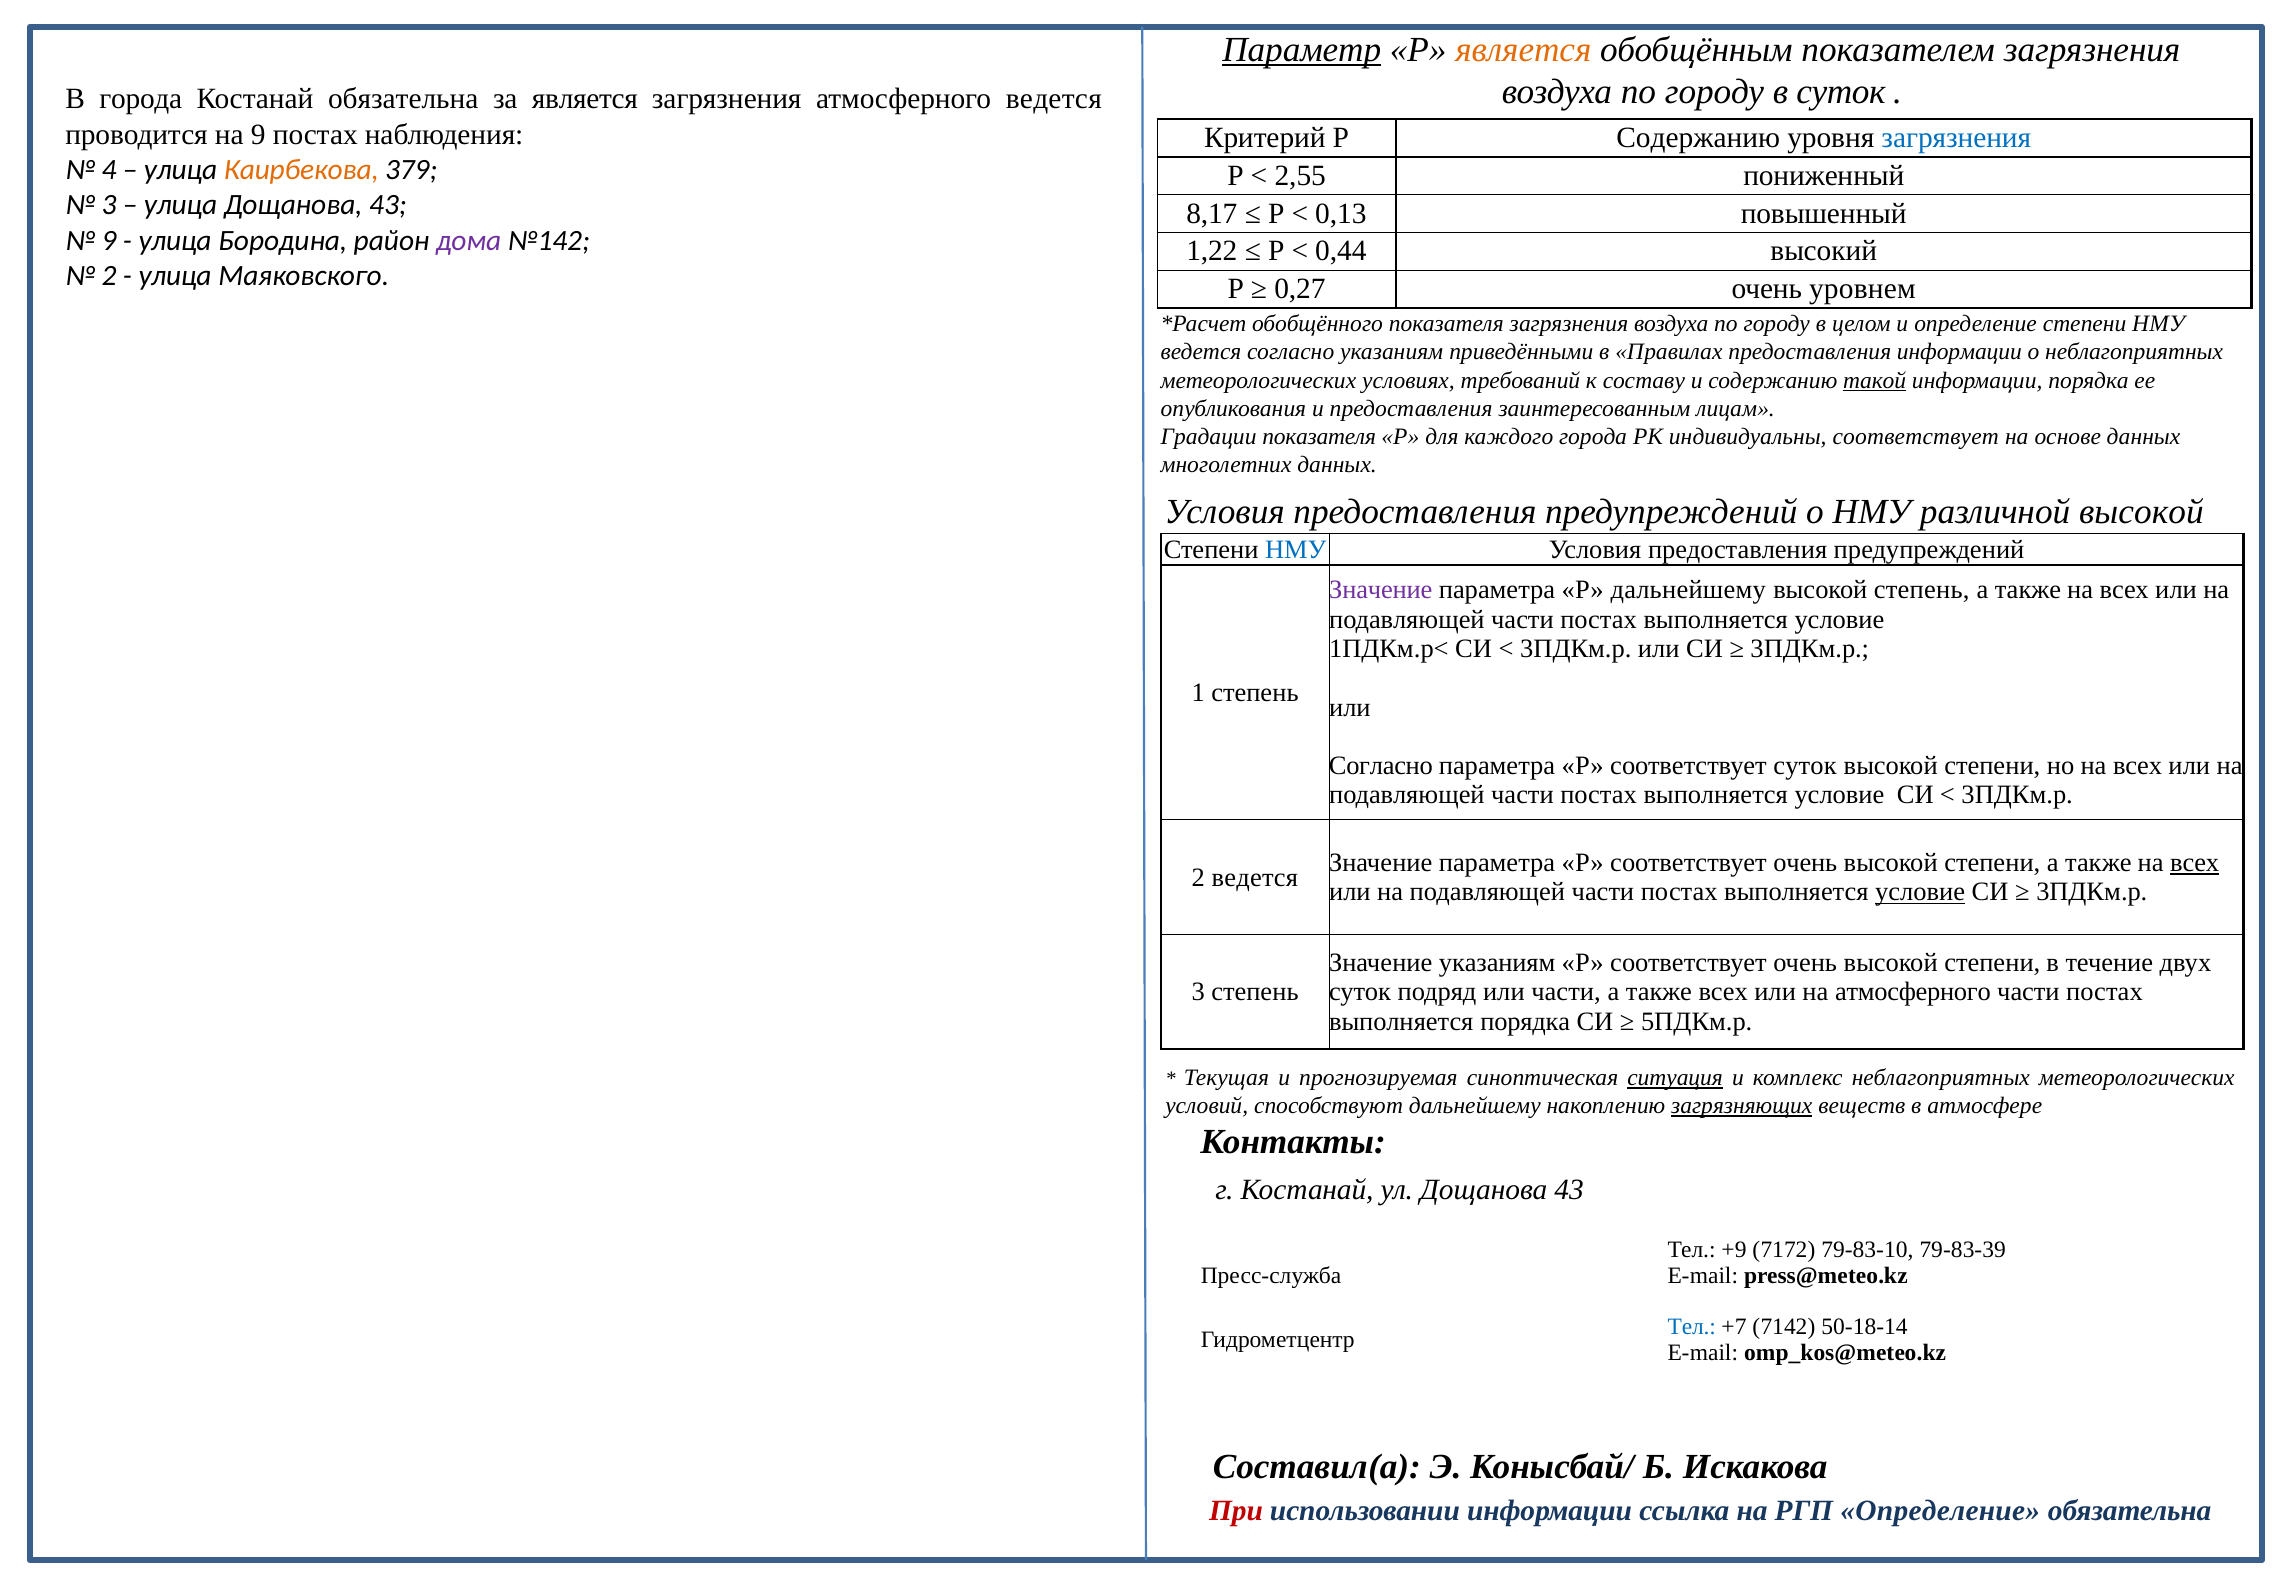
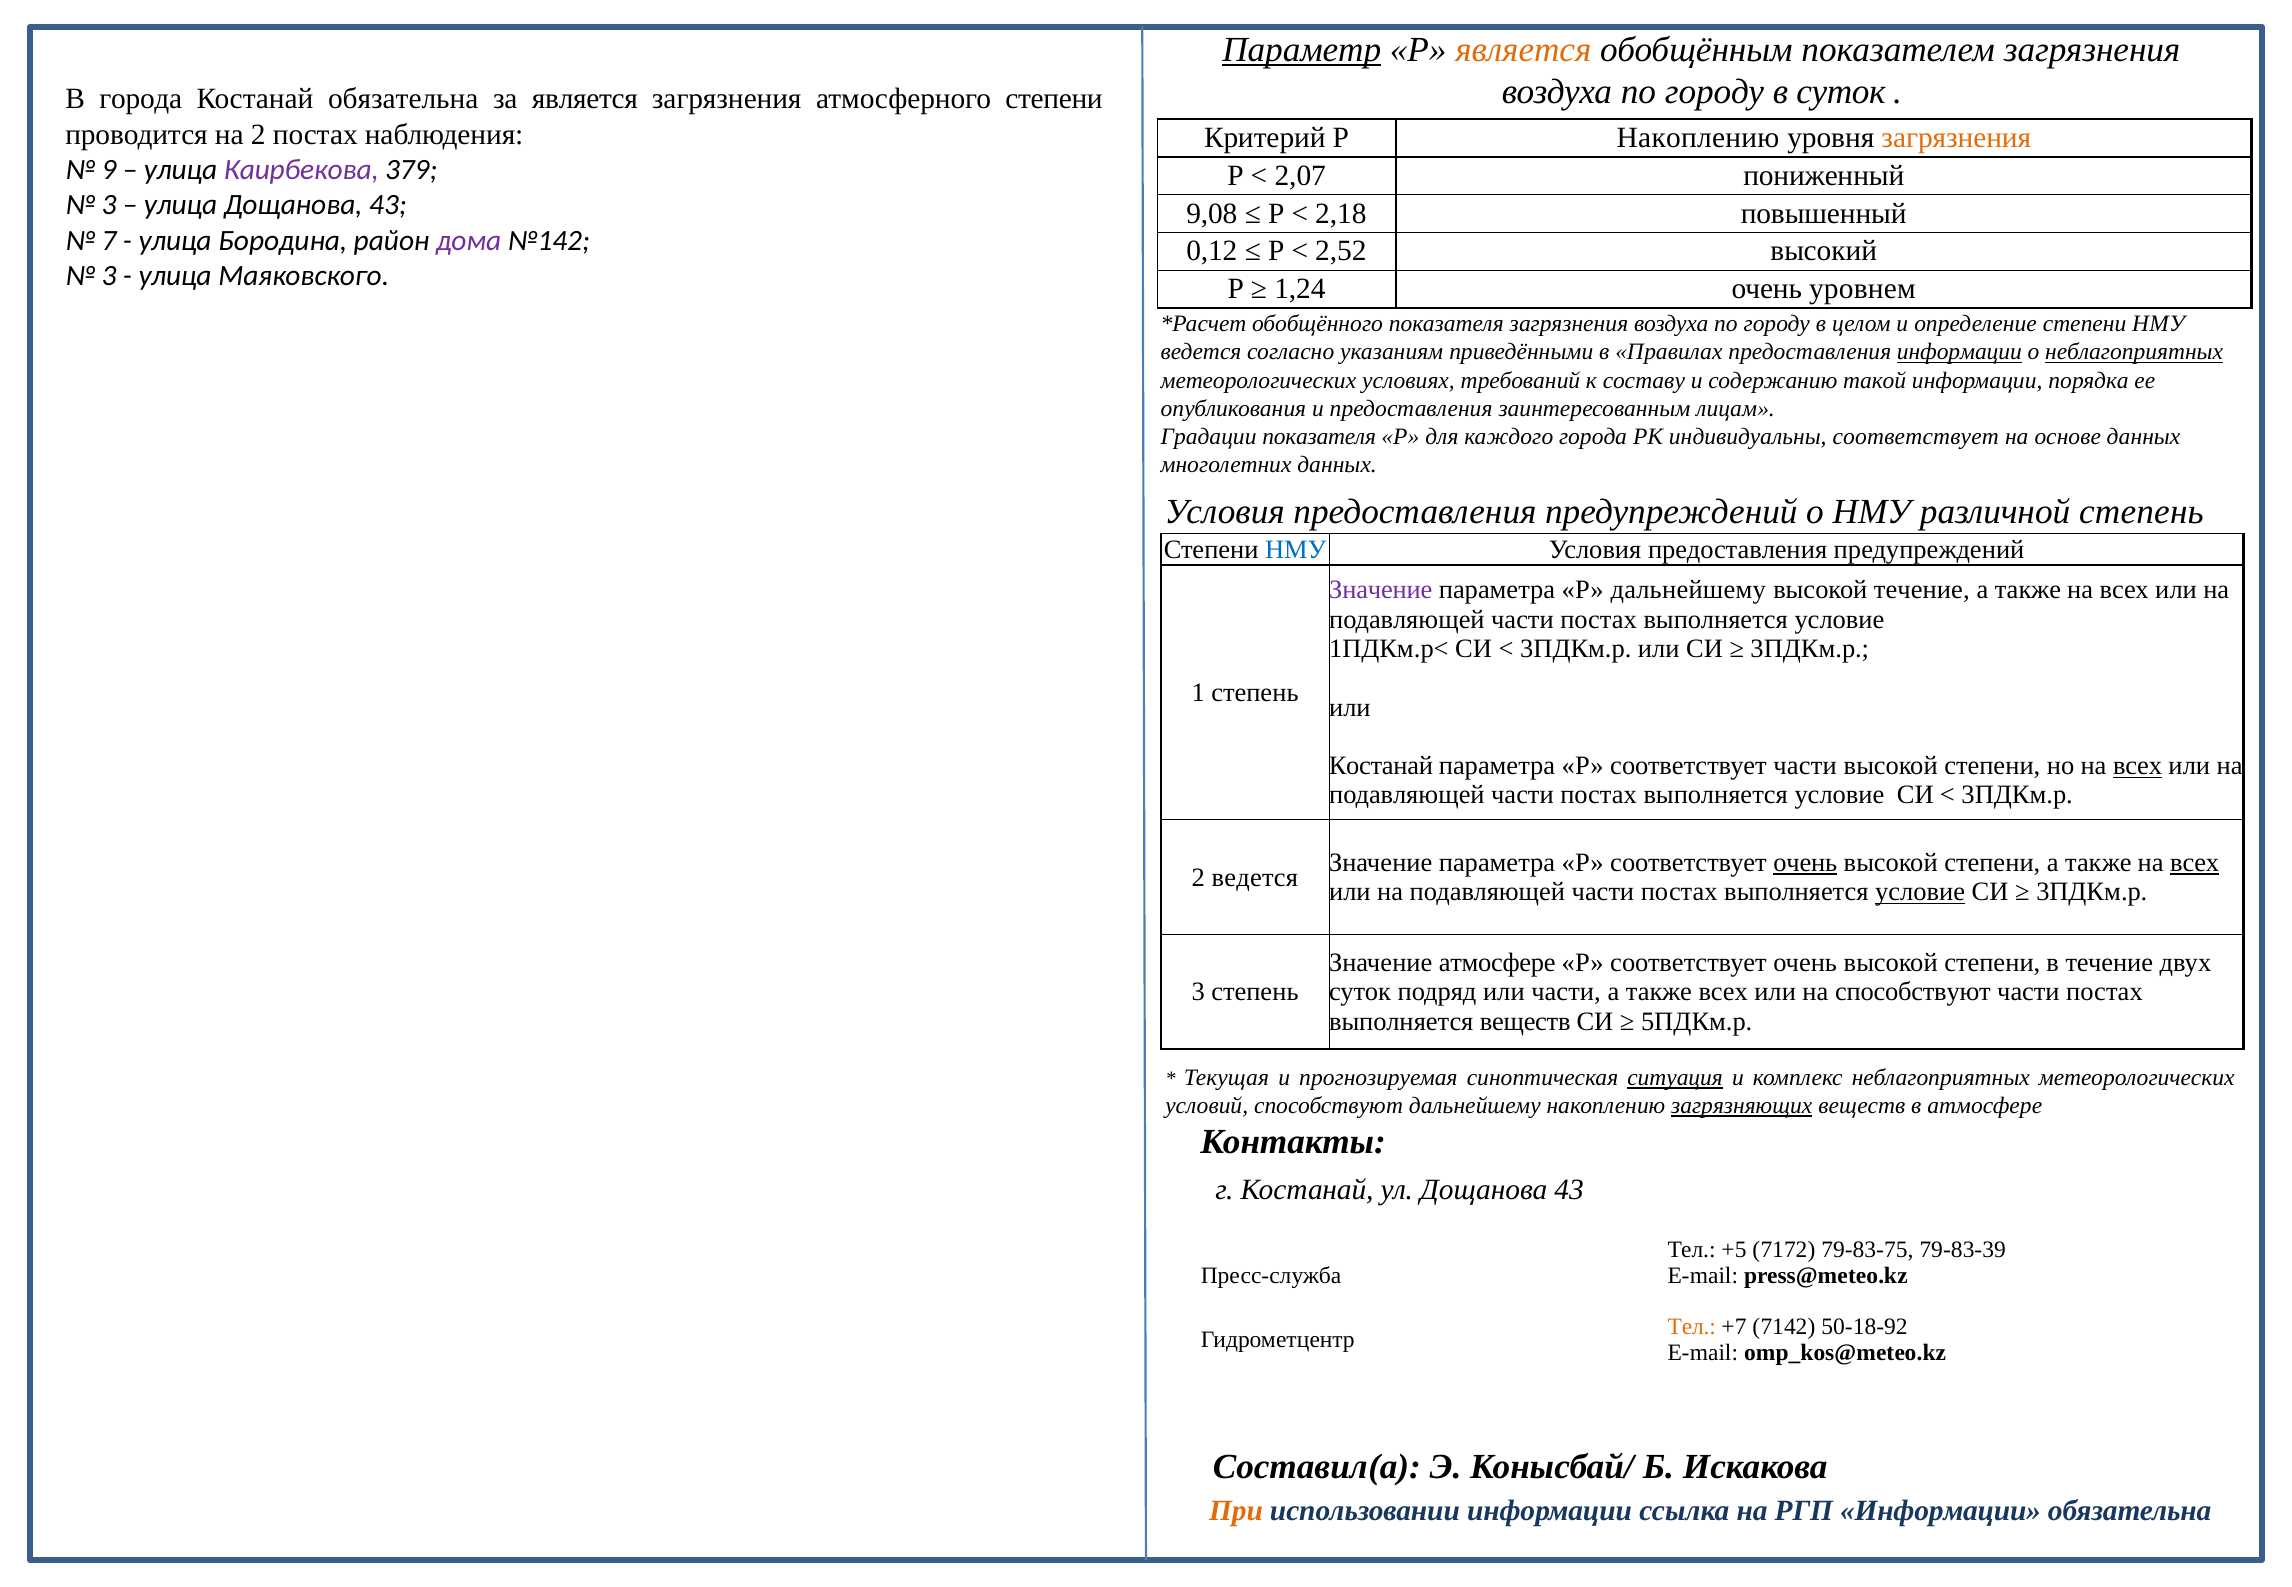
атмосферного ведется: ведется -> степени (1054, 99)
на 9: 9 -> 2 (258, 134)
Р Содержанию: Содержанию -> Накоплению (1698, 138)
загрязнения colour: blue -> orange (1956, 138)
4: 4 -> 9 (109, 170)
Каирбекова colour: orange -> purple (301, 170)
2,55: 2,55 -> 2,07 (1300, 175)
8,17: 8,17 -> 9,08 (1212, 213)
0,13: 0,13 -> 2,18 (1341, 213)
9: 9 -> 7 (109, 240)
1,22: 1,22 -> 0,12 (1212, 251)
0,44: 0,44 -> 2,52 (1341, 251)
2: 2 -> 3 (109, 276)
0,27: 0,27 -> 1,24 (1300, 289)
информации underline: none -> present (1959, 352)
неблагоприятных underline: none -> present (2134, 352)
такой underline: present -> none (1875, 380)
различной высокой: высокой -> степень (2141, 512)
высокой степень: степень -> течение (1922, 590)
Согласно: Согласно -> Костанай (1381, 766)
соответствует суток: суток -> части (1805, 766)
всех underline: none -> present (2138, 766)
очень underline: none -> present (1805, 863)
Значение указаниям: указаниям -> атмосфере (1497, 962)
на атмосферного: атмосферного -> способствуют (1913, 992)
выполняется порядка: порядка -> веществ (1525, 1021)
+9: +9 -> +5 (1734, 1249)
79-83-10: 79-83-10 -> 79-83-75 (1867, 1249)
Тел colour: blue -> orange (1692, 1327)
50-18-14: 50-18-14 -> 50-18-92 (1865, 1327)
При colour: red -> orange (1236, 1511)
РГП Определение: Определение -> Информации (1941, 1511)
